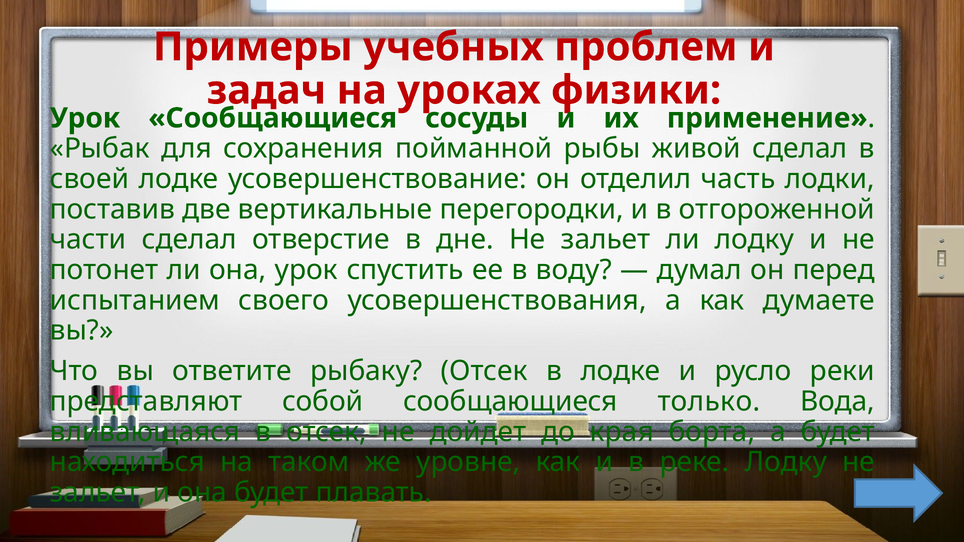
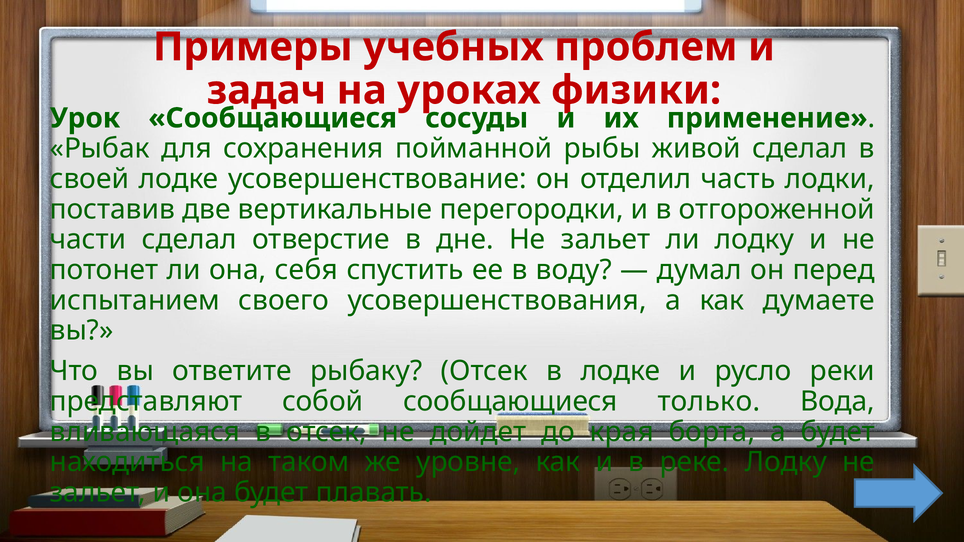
она урок: урок -> себя (306, 270)
